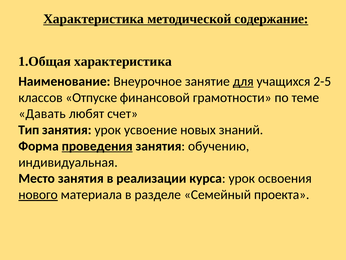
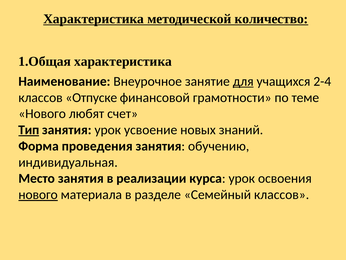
содержание: содержание -> количество (271, 19)
2-5: 2-5 -> 2-4 (322, 81)
Давать: Давать -> Нового (42, 114)
Тип underline: none -> present (29, 130)
проведения underline: present -> none (97, 146)
Семейный проекта: проекта -> классов (282, 194)
